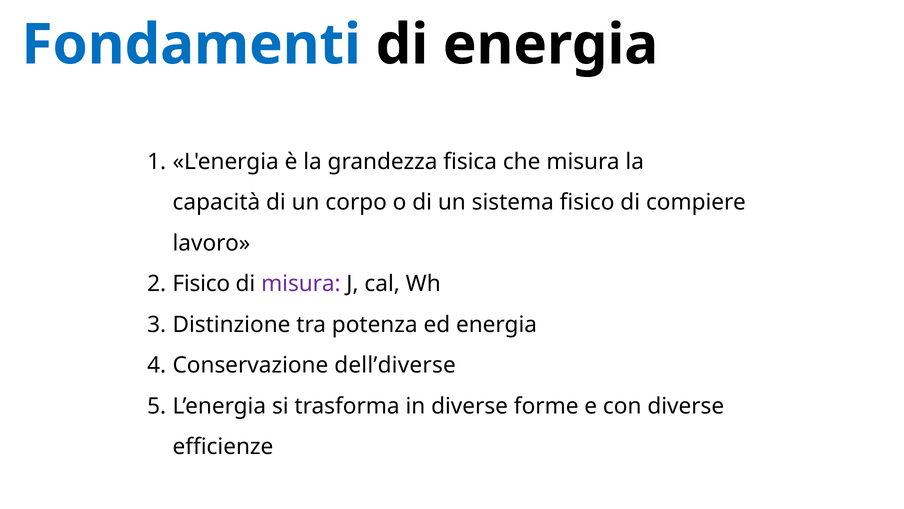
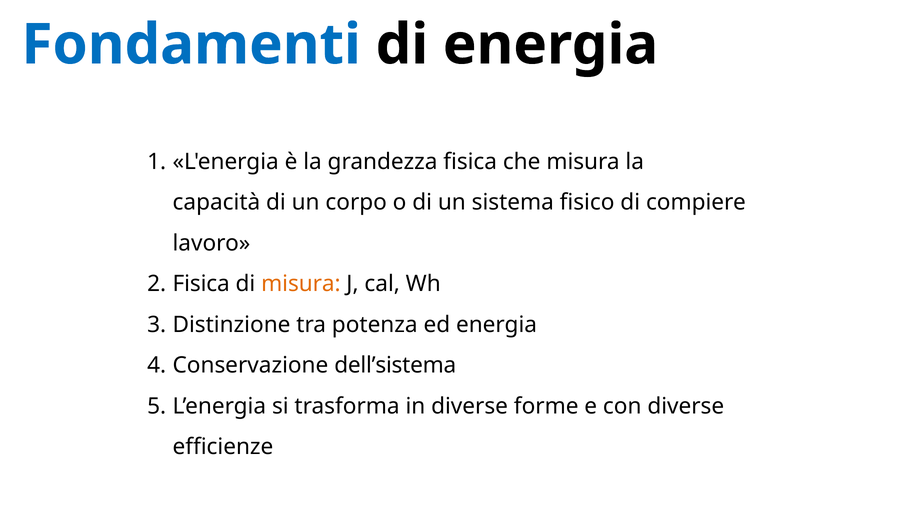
Fisico: Fisico -> Fisica (201, 284)
misura colour: purple -> orange (301, 284)
dell’diverse: dell’diverse -> dell’sistema (395, 365)
